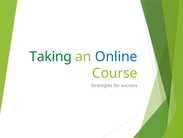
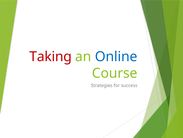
Taking colour: green -> red (51, 56)
